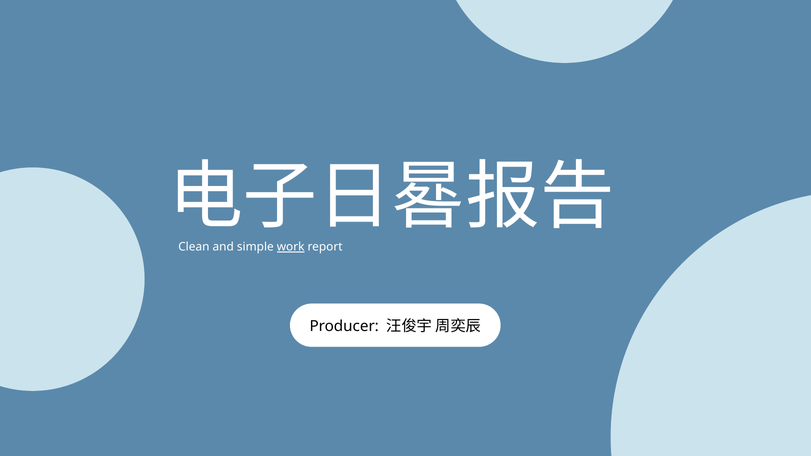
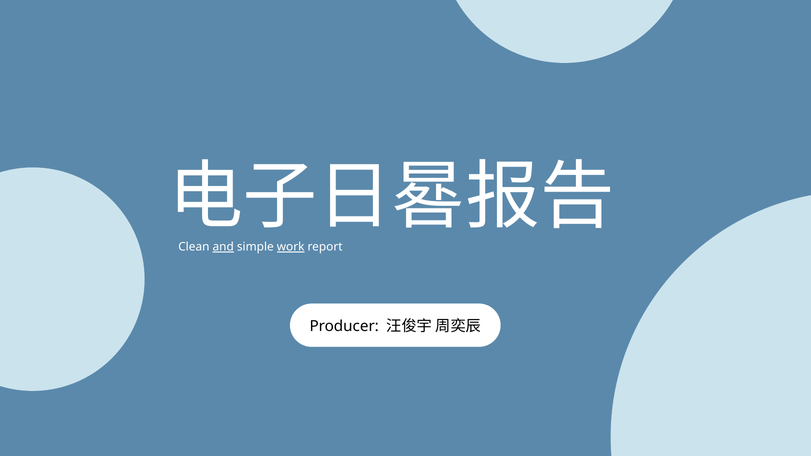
and underline: none -> present (223, 247)
